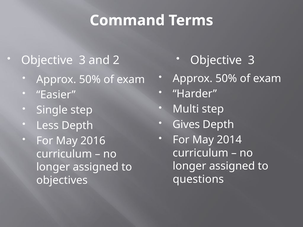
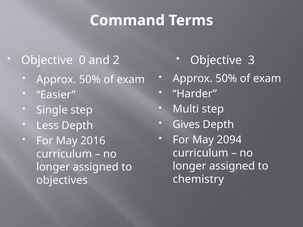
3: 3 -> 0 (82, 60)
2014: 2014 -> 2094 (229, 140)
questions: questions -> chemistry (198, 179)
